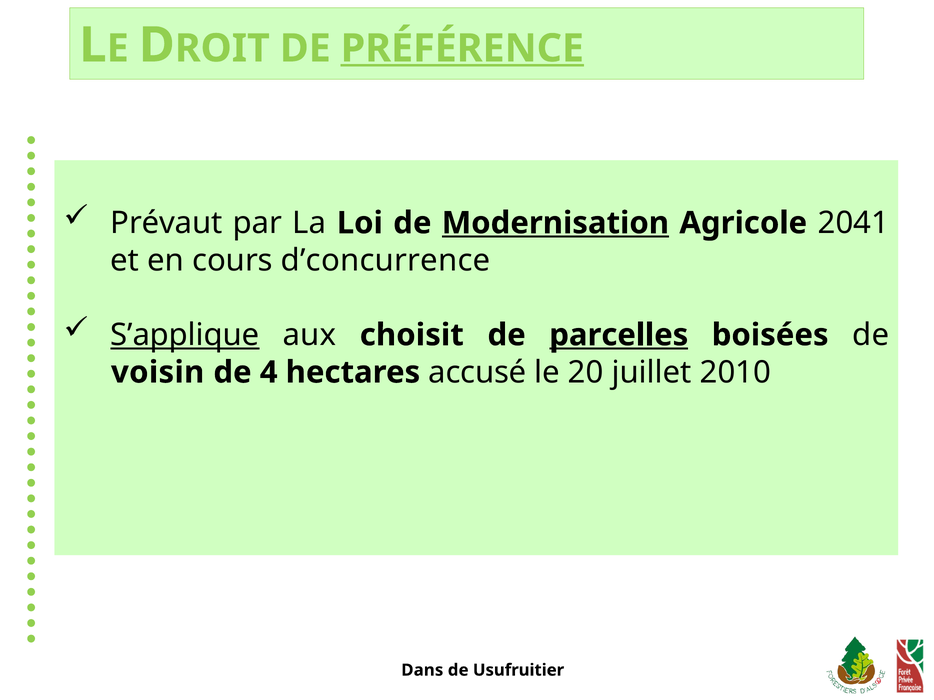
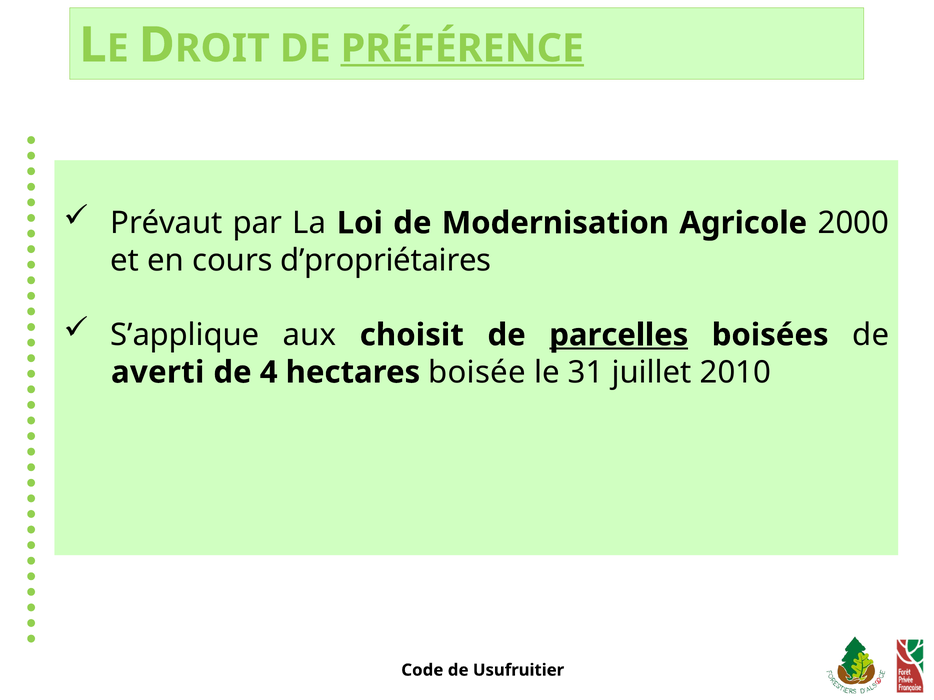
Modernisation underline: present -> none (555, 223)
2041: 2041 -> 2000 (853, 223)
d’concurrence: d’concurrence -> d’propriétaires (386, 261)
S’applique underline: present -> none (185, 335)
voisin: voisin -> averti (158, 373)
accusé: accusé -> boisée (477, 373)
20: 20 -> 31 (586, 373)
Dans: Dans -> Code (422, 671)
